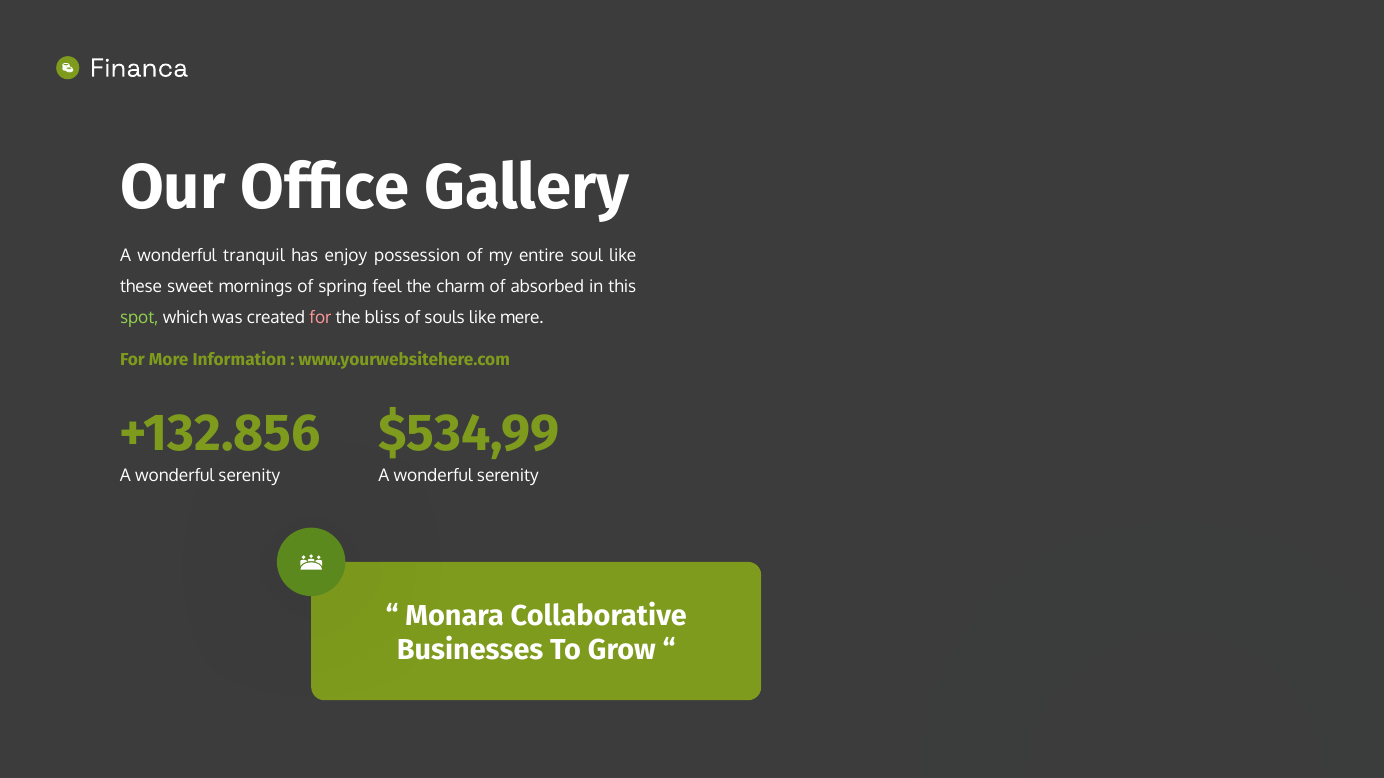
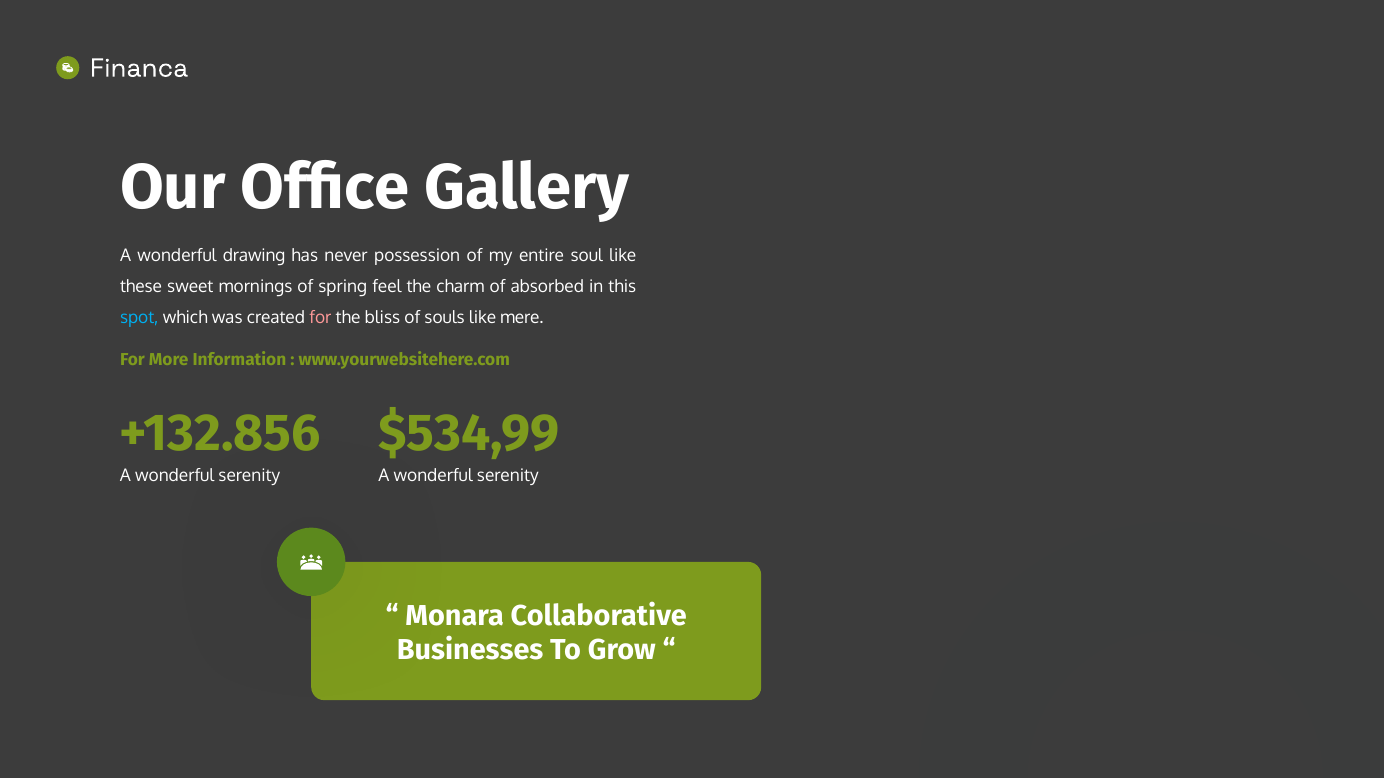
tranquil: tranquil -> drawing (254, 256)
enjoy: enjoy -> never (346, 256)
spot colour: light green -> light blue (139, 318)
